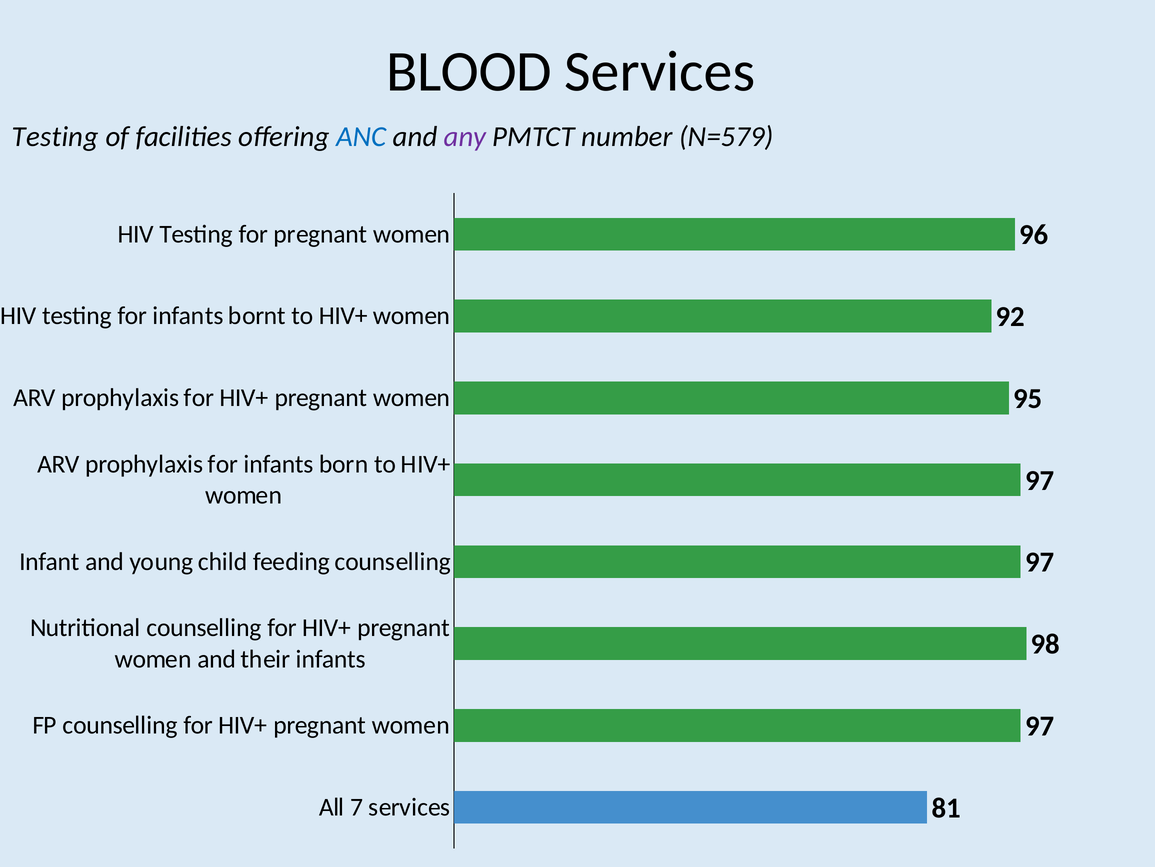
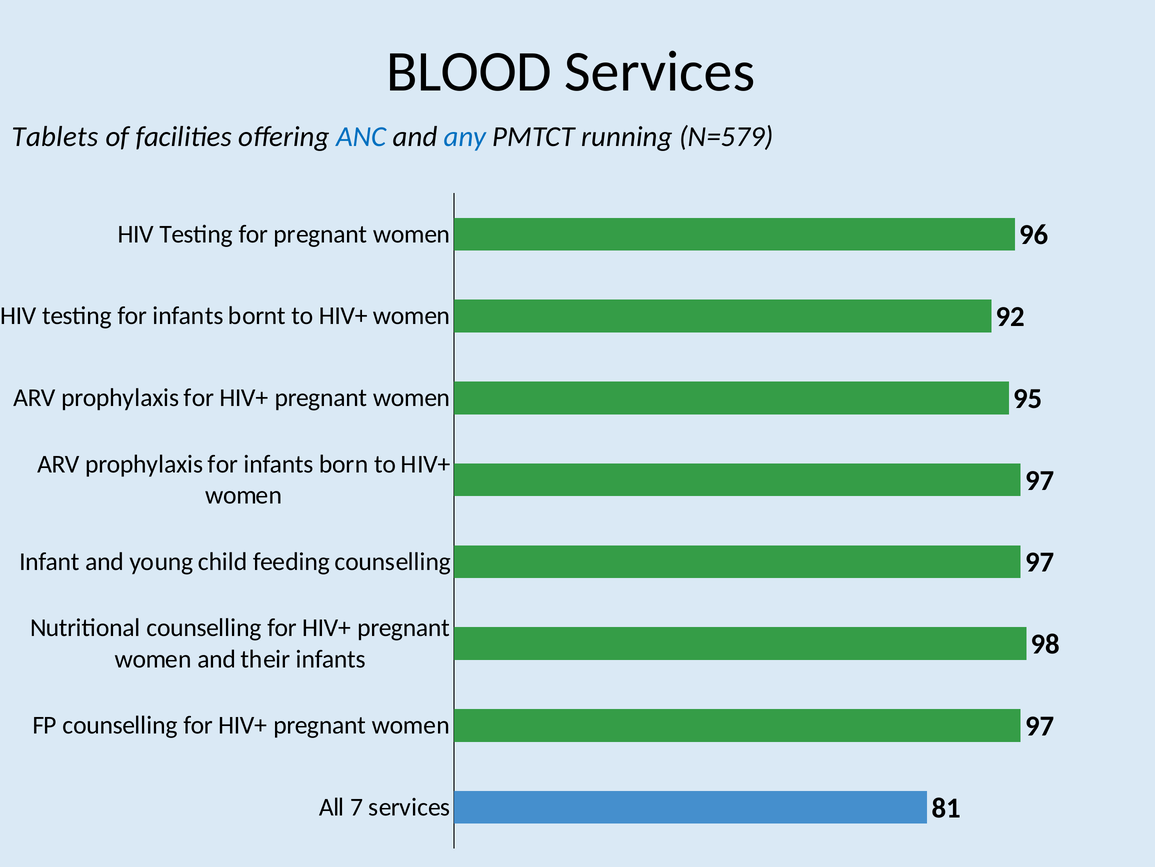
Testing: Testing -> Tablets (55, 136)
any colour: purple -> blue (465, 136)
number: number -> running (627, 136)
